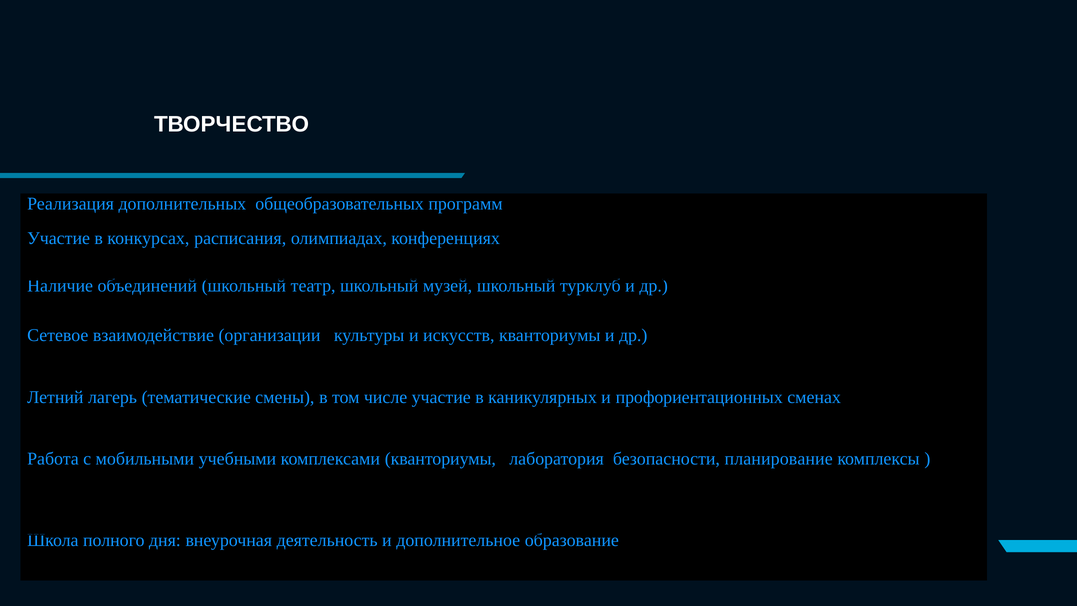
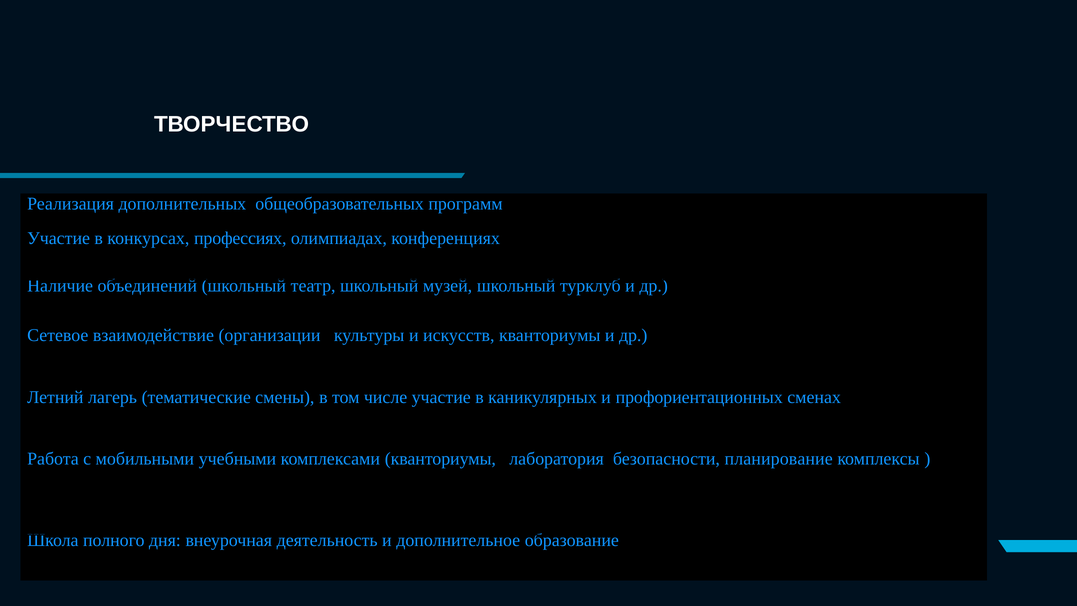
расписания: расписания -> профессиях (240, 238)
